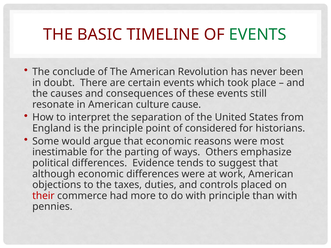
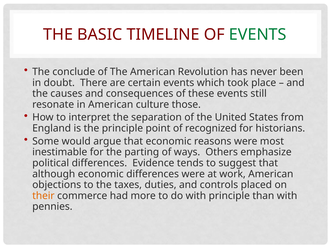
cause: cause -> those (186, 105)
considered: considered -> recognized (211, 128)
their colour: red -> orange (43, 196)
